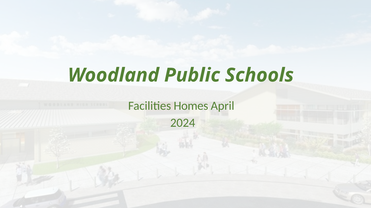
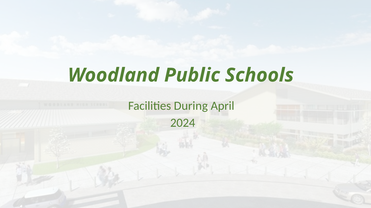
Homes: Homes -> During (191, 106)
